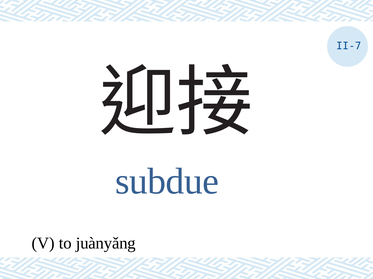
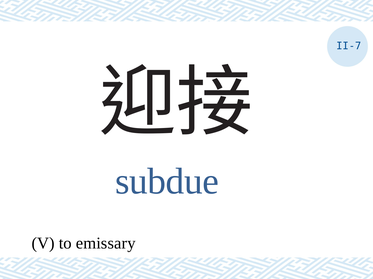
juànyǎng: juànyǎng -> emissary (106, 244)
